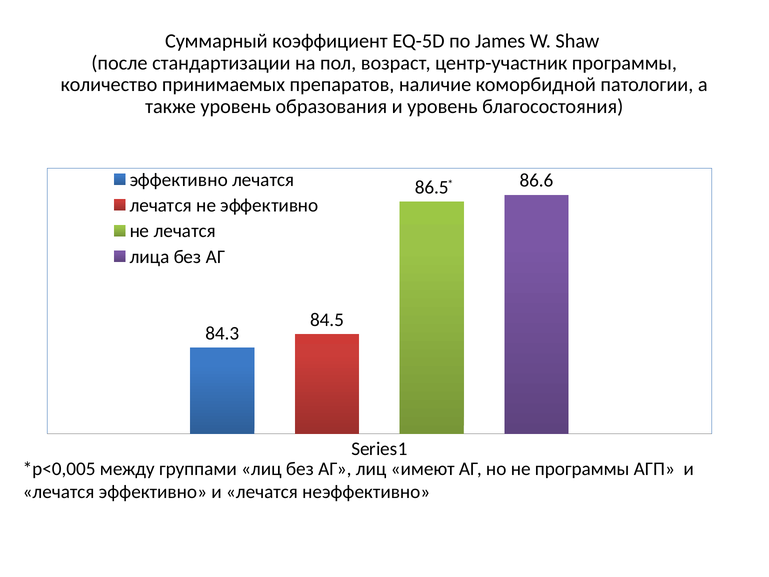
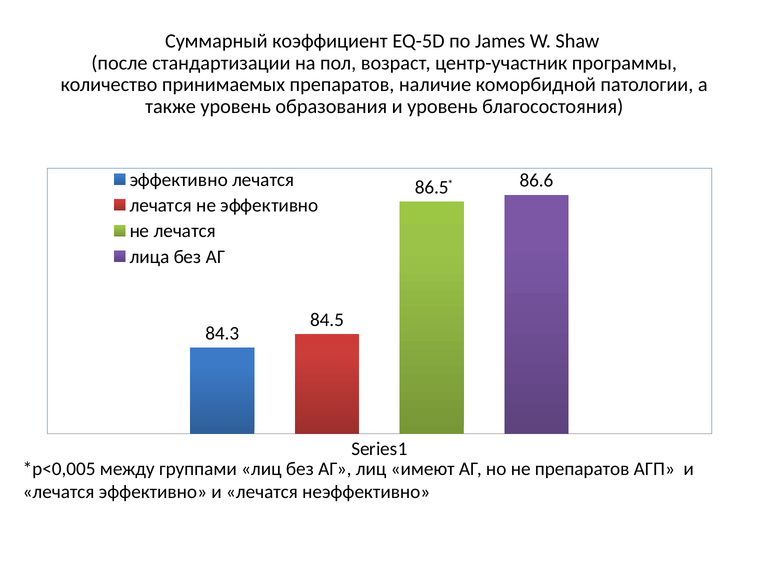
не программы: программы -> препаратов (582, 469)
